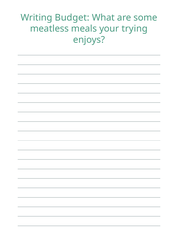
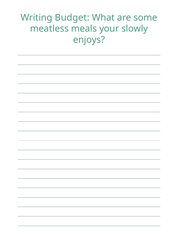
trying: trying -> slowly (135, 29)
